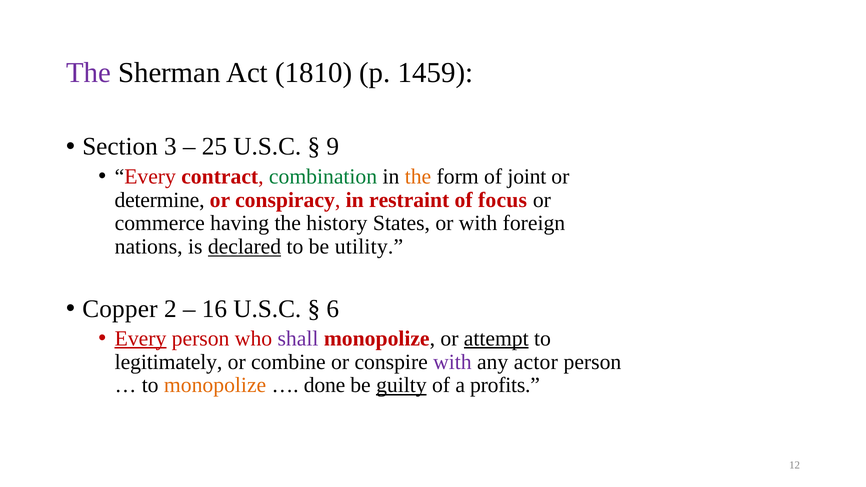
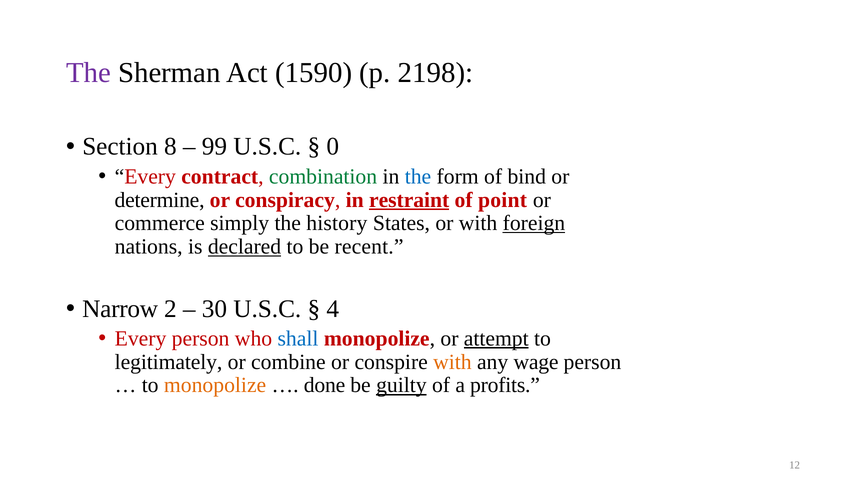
1810: 1810 -> 1590 (314, 73)
1459: 1459 -> 2198 (436, 73)
3: 3 -> 8 (170, 147)
25: 25 -> 99 (214, 147)
9: 9 -> 0 (333, 147)
the colour: orange -> blue (418, 177)
joint: joint -> bind (527, 177)
restraint underline: none -> present (409, 200)
focus: focus -> point (503, 200)
having: having -> simply (240, 223)
foreign underline: none -> present (534, 223)
utility: utility -> recent (369, 247)
Copper: Copper -> Narrow (120, 309)
16: 16 -> 30 (214, 309)
6: 6 -> 4 (333, 309)
Every underline: present -> none (141, 339)
shall colour: purple -> blue (298, 339)
with colour: purple -> orange (452, 362)
actor: actor -> wage (536, 362)
